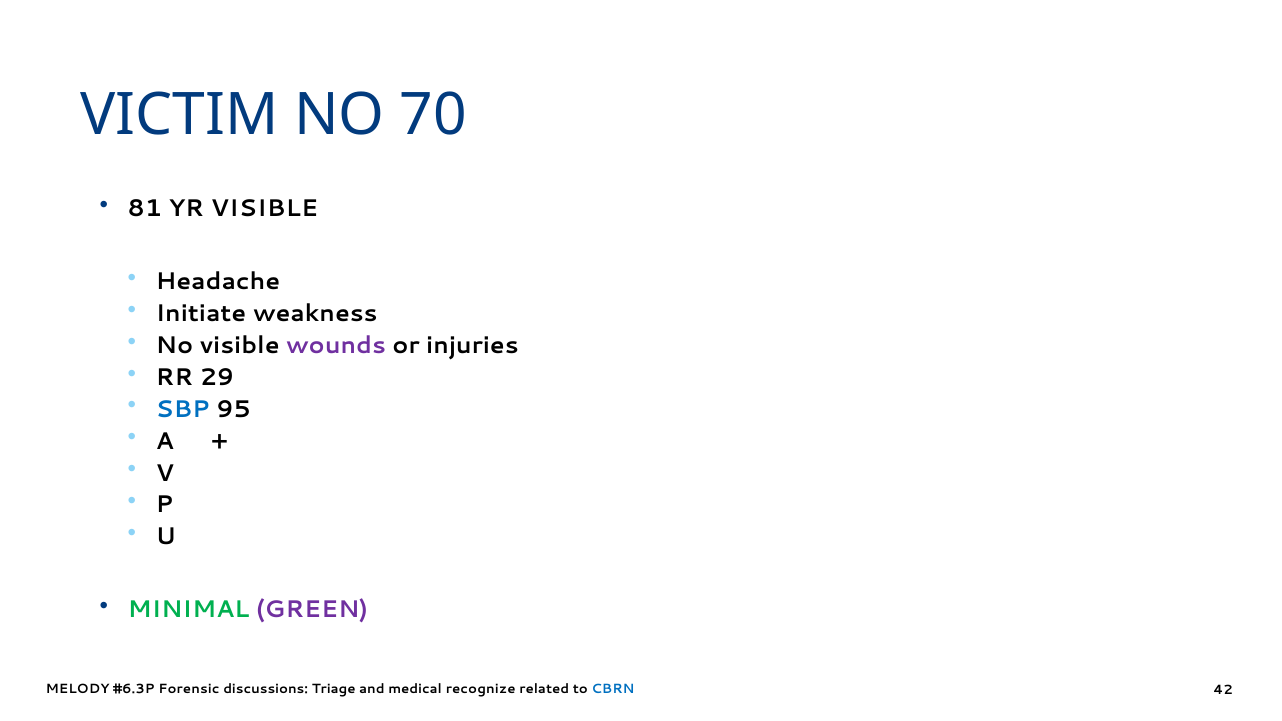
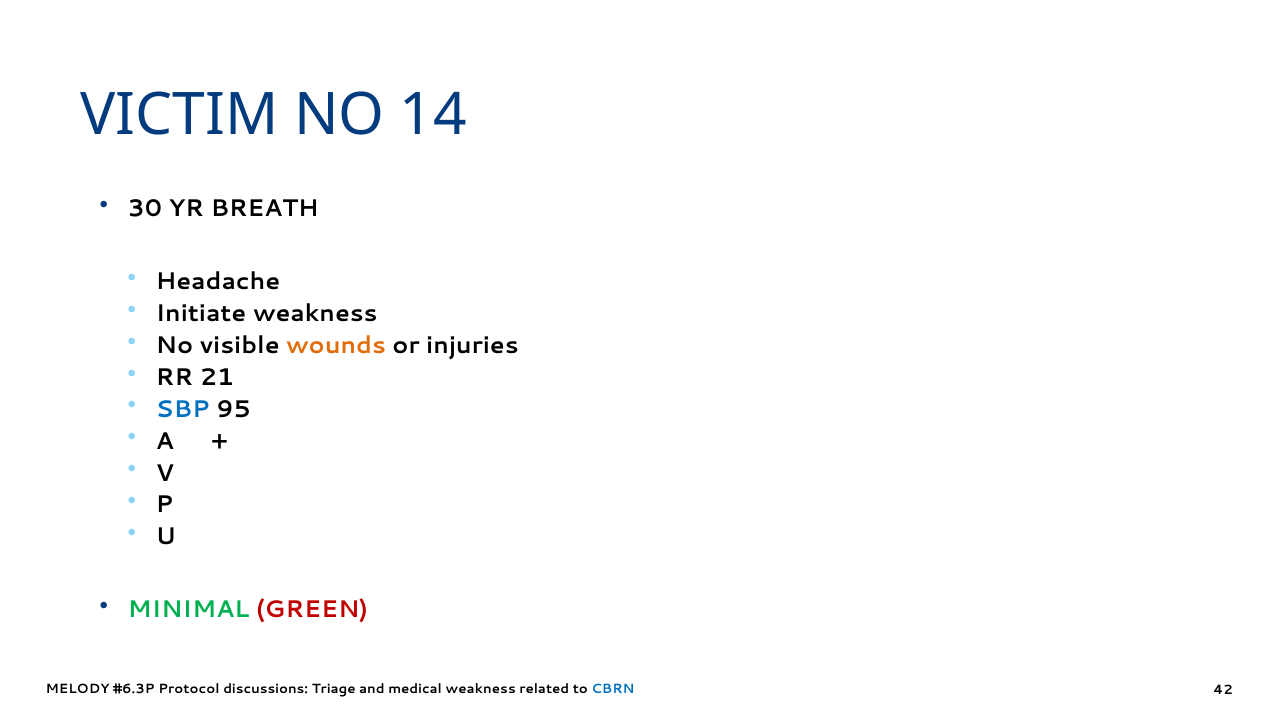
70: 70 -> 14 (433, 116)
81: 81 -> 30 (145, 209)
YR VISIBLE: VISIBLE -> BREATH (265, 209)
wounds colour: purple -> orange (336, 345)
29: 29 -> 21 (217, 377)
GREEN colour: purple -> red (312, 610)
Forensic: Forensic -> Protocol (189, 690)
medical recognize: recognize -> weakness (481, 690)
